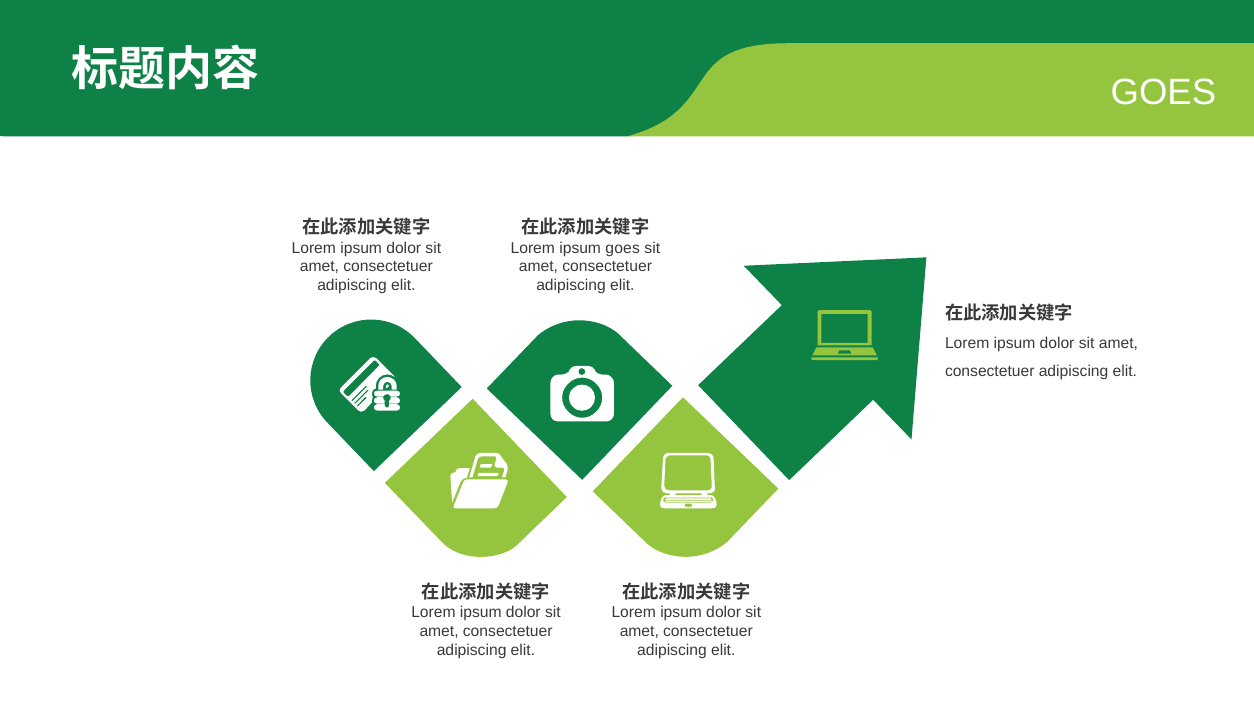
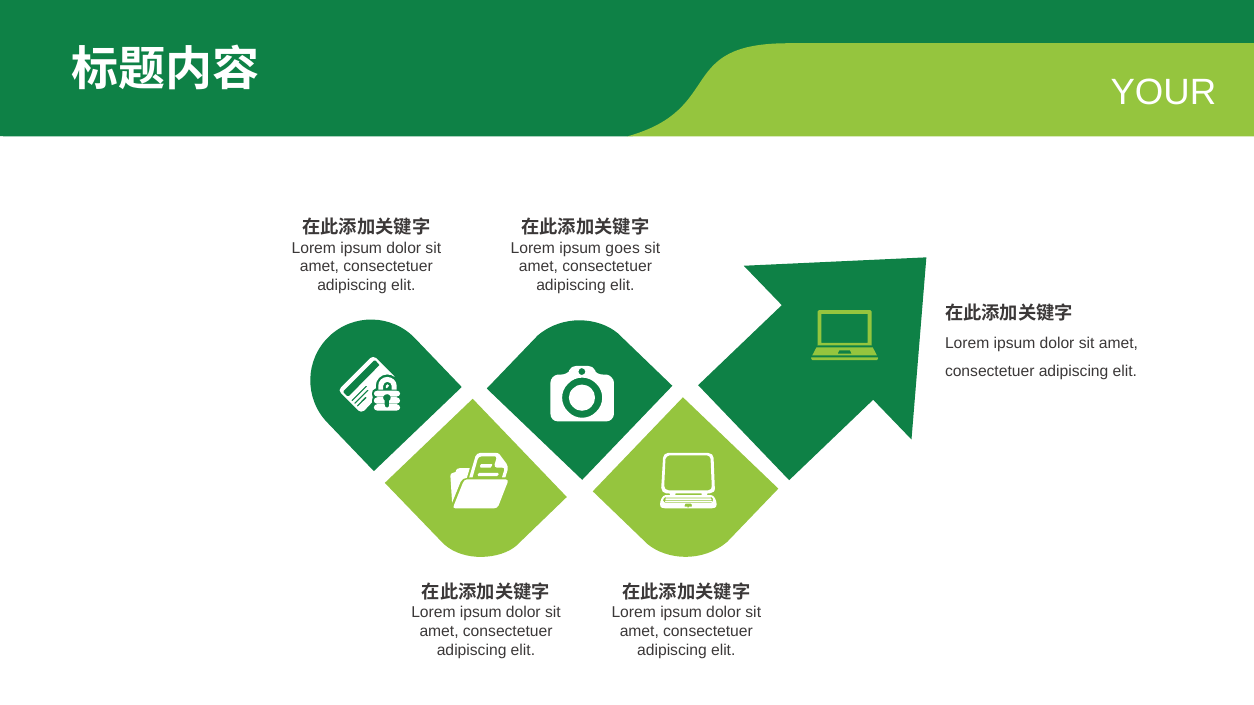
GOES: GOES -> YOUR (1163, 92)
